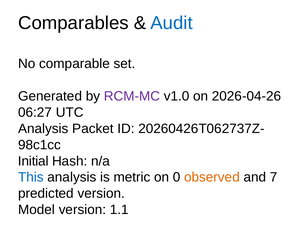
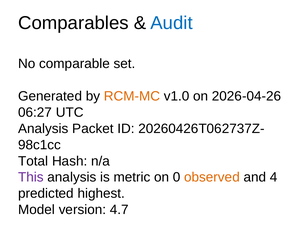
RCM-MC colour: purple -> orange (132, 96)
Initial: Initial -> Total (33, 161)
This colour: blue -> purple (31, 177)
7: 7 -> 4 (274, 177)
predicted version: version -> highest (101, 193)
1.1: 1.1 -> 4.7 (119, 210)
